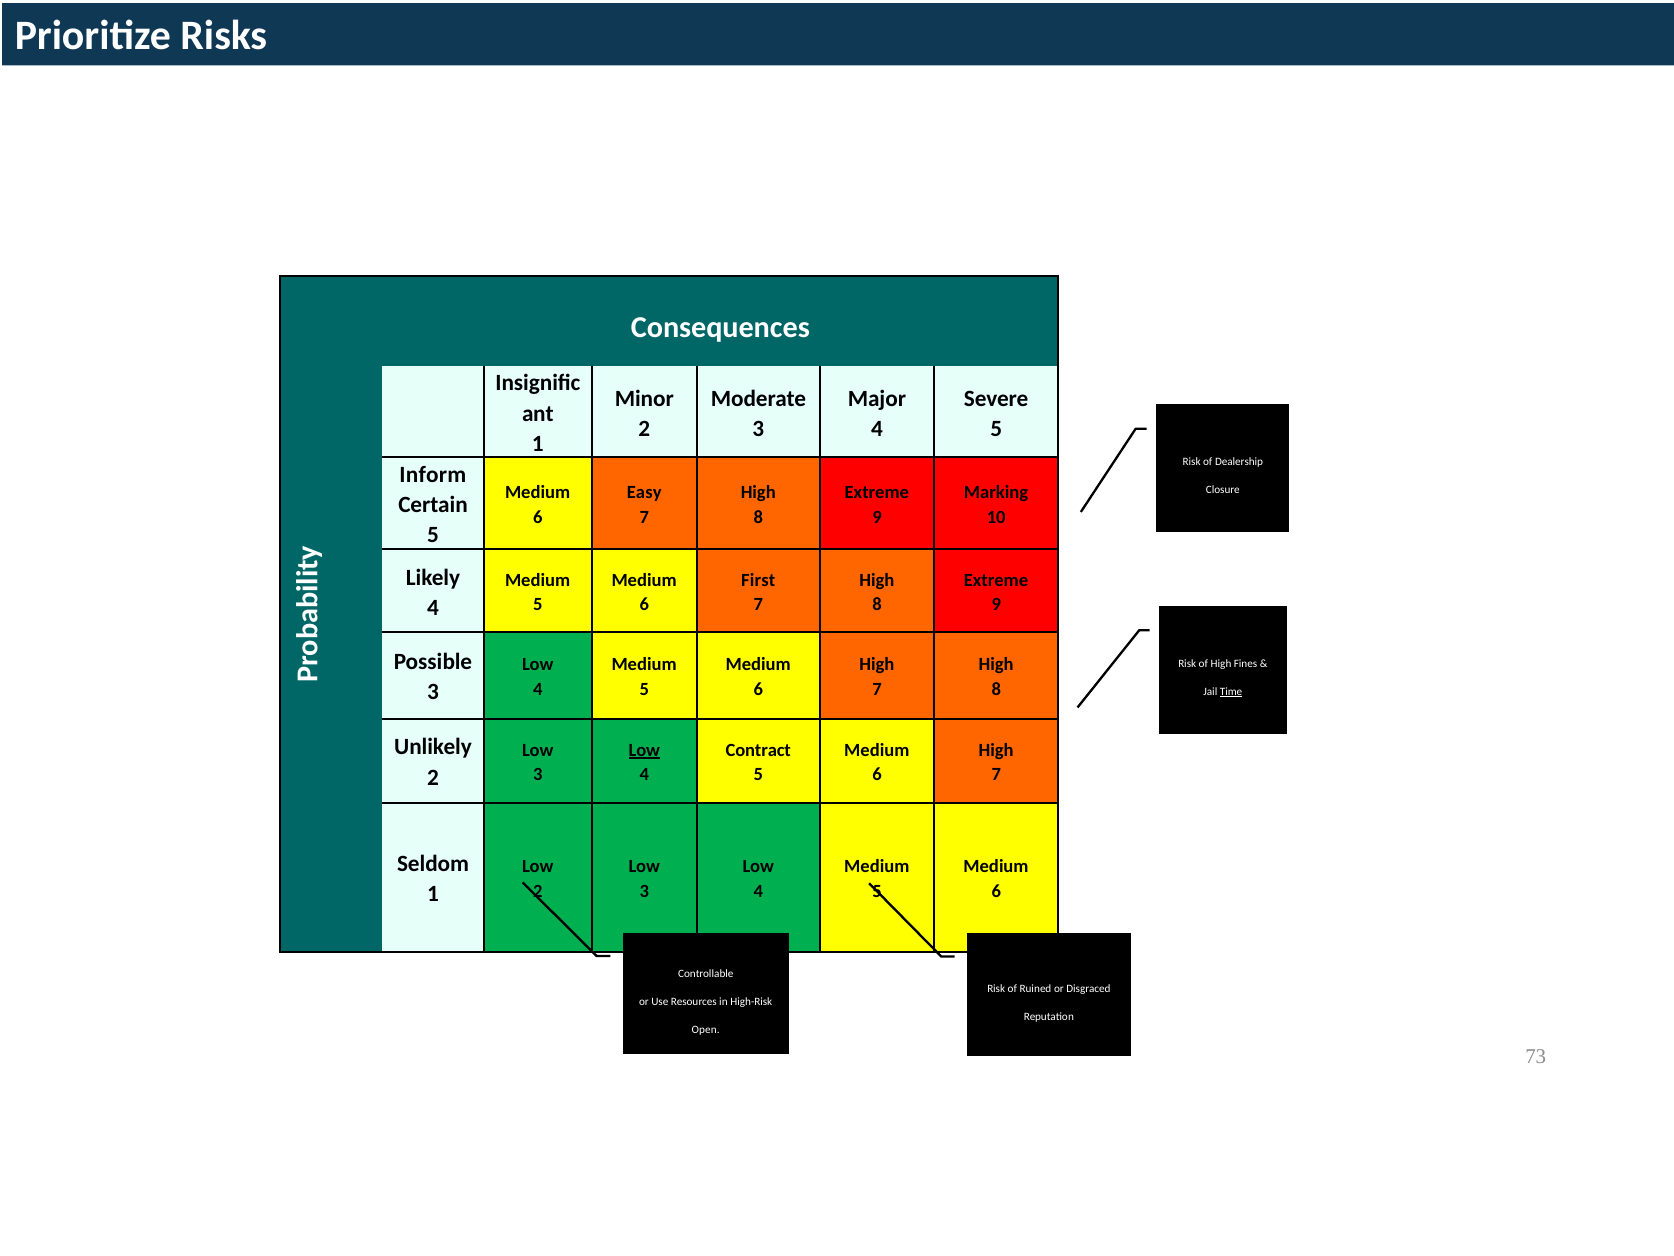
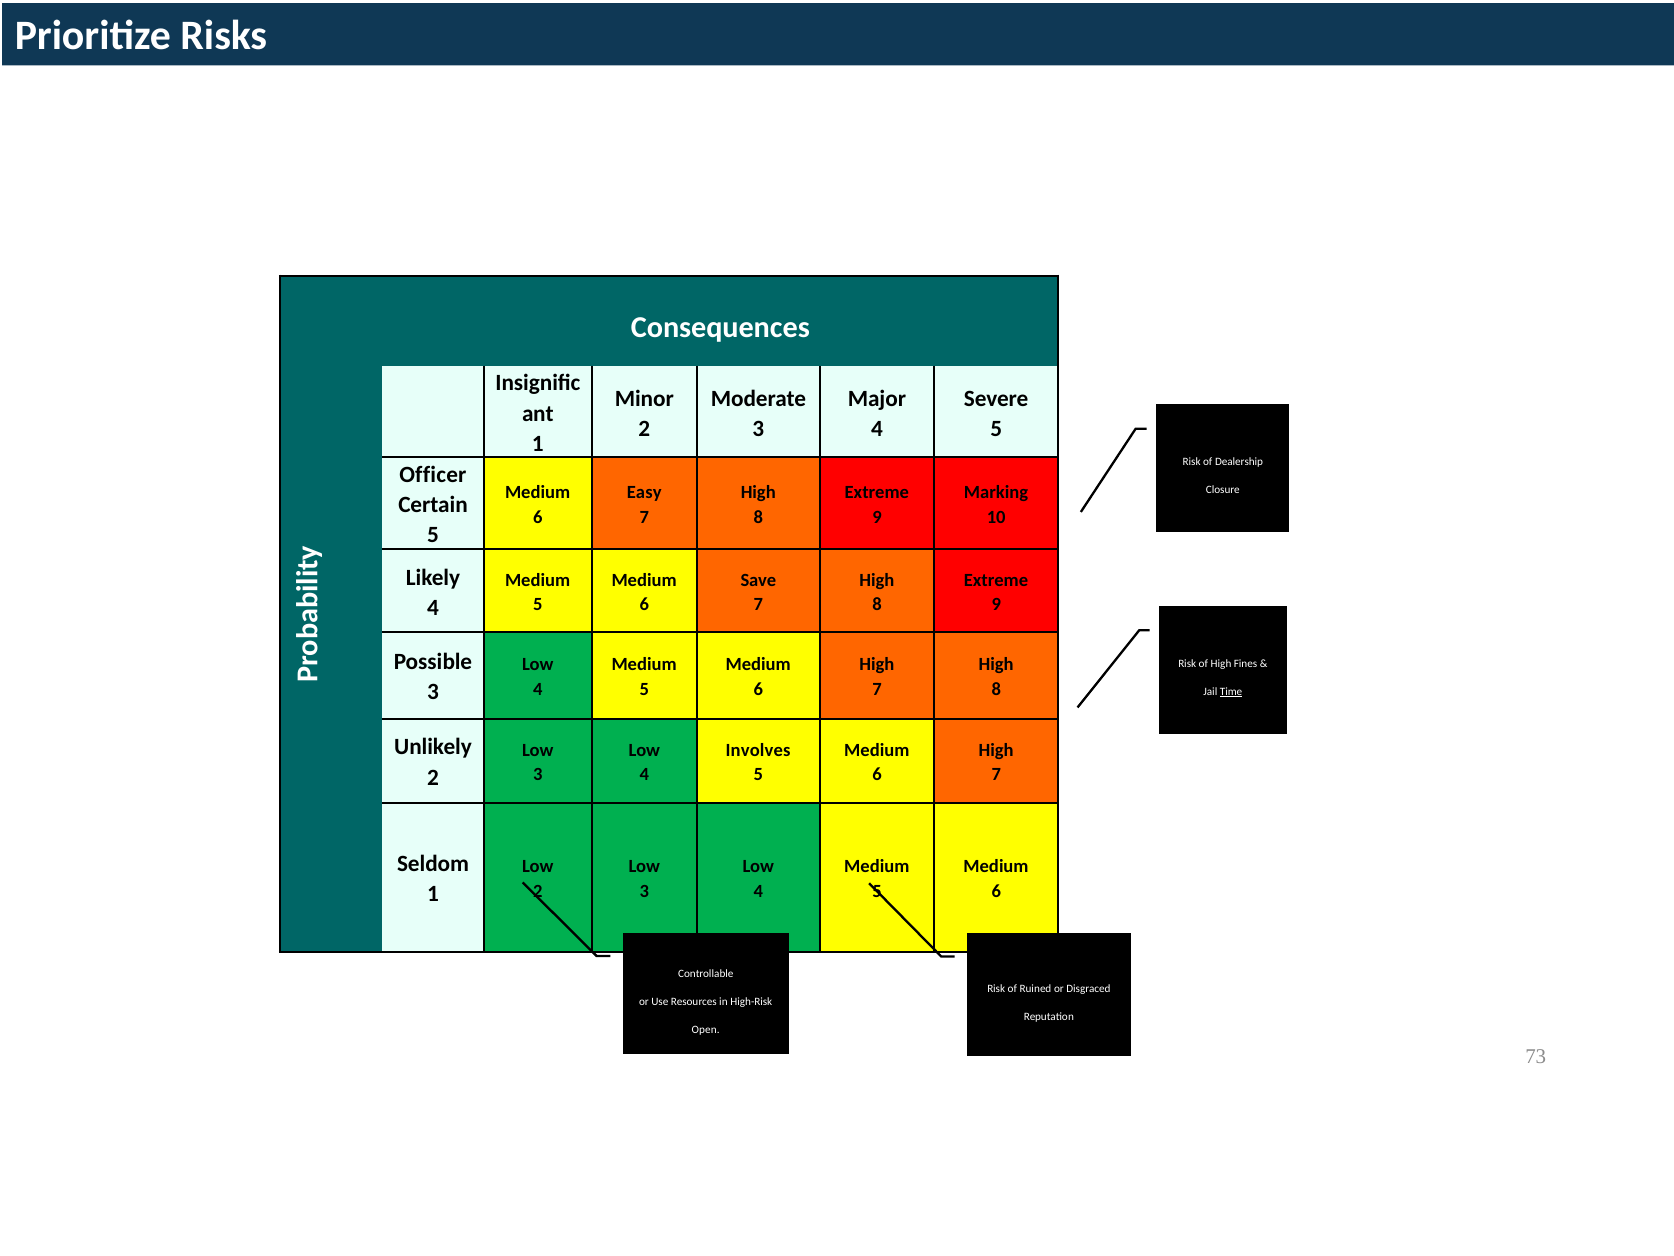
Inform: Inform -> Officer (433, 475)
First: First -> Save (758, 580)
Low underline: present -> none (644, 750)
Contract: Contract -> Involves (758, 750)
